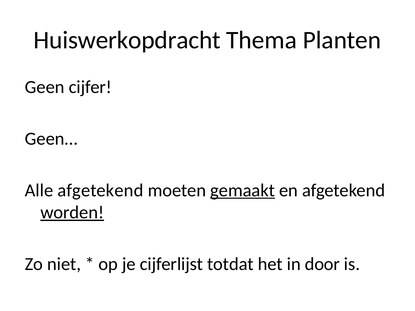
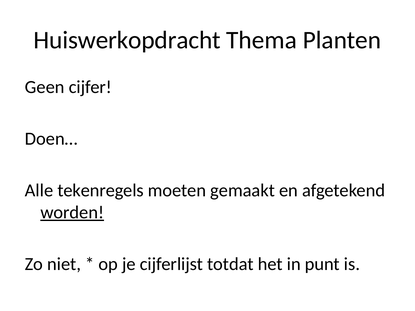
Geen…: Geen… -> Doen… (51, 139)
Alle afgetekend: afgetekend -> tekenregels (101, 190)
gemaakt underline: present -> none (243, 190)
door: door -> punt (322, 264)
